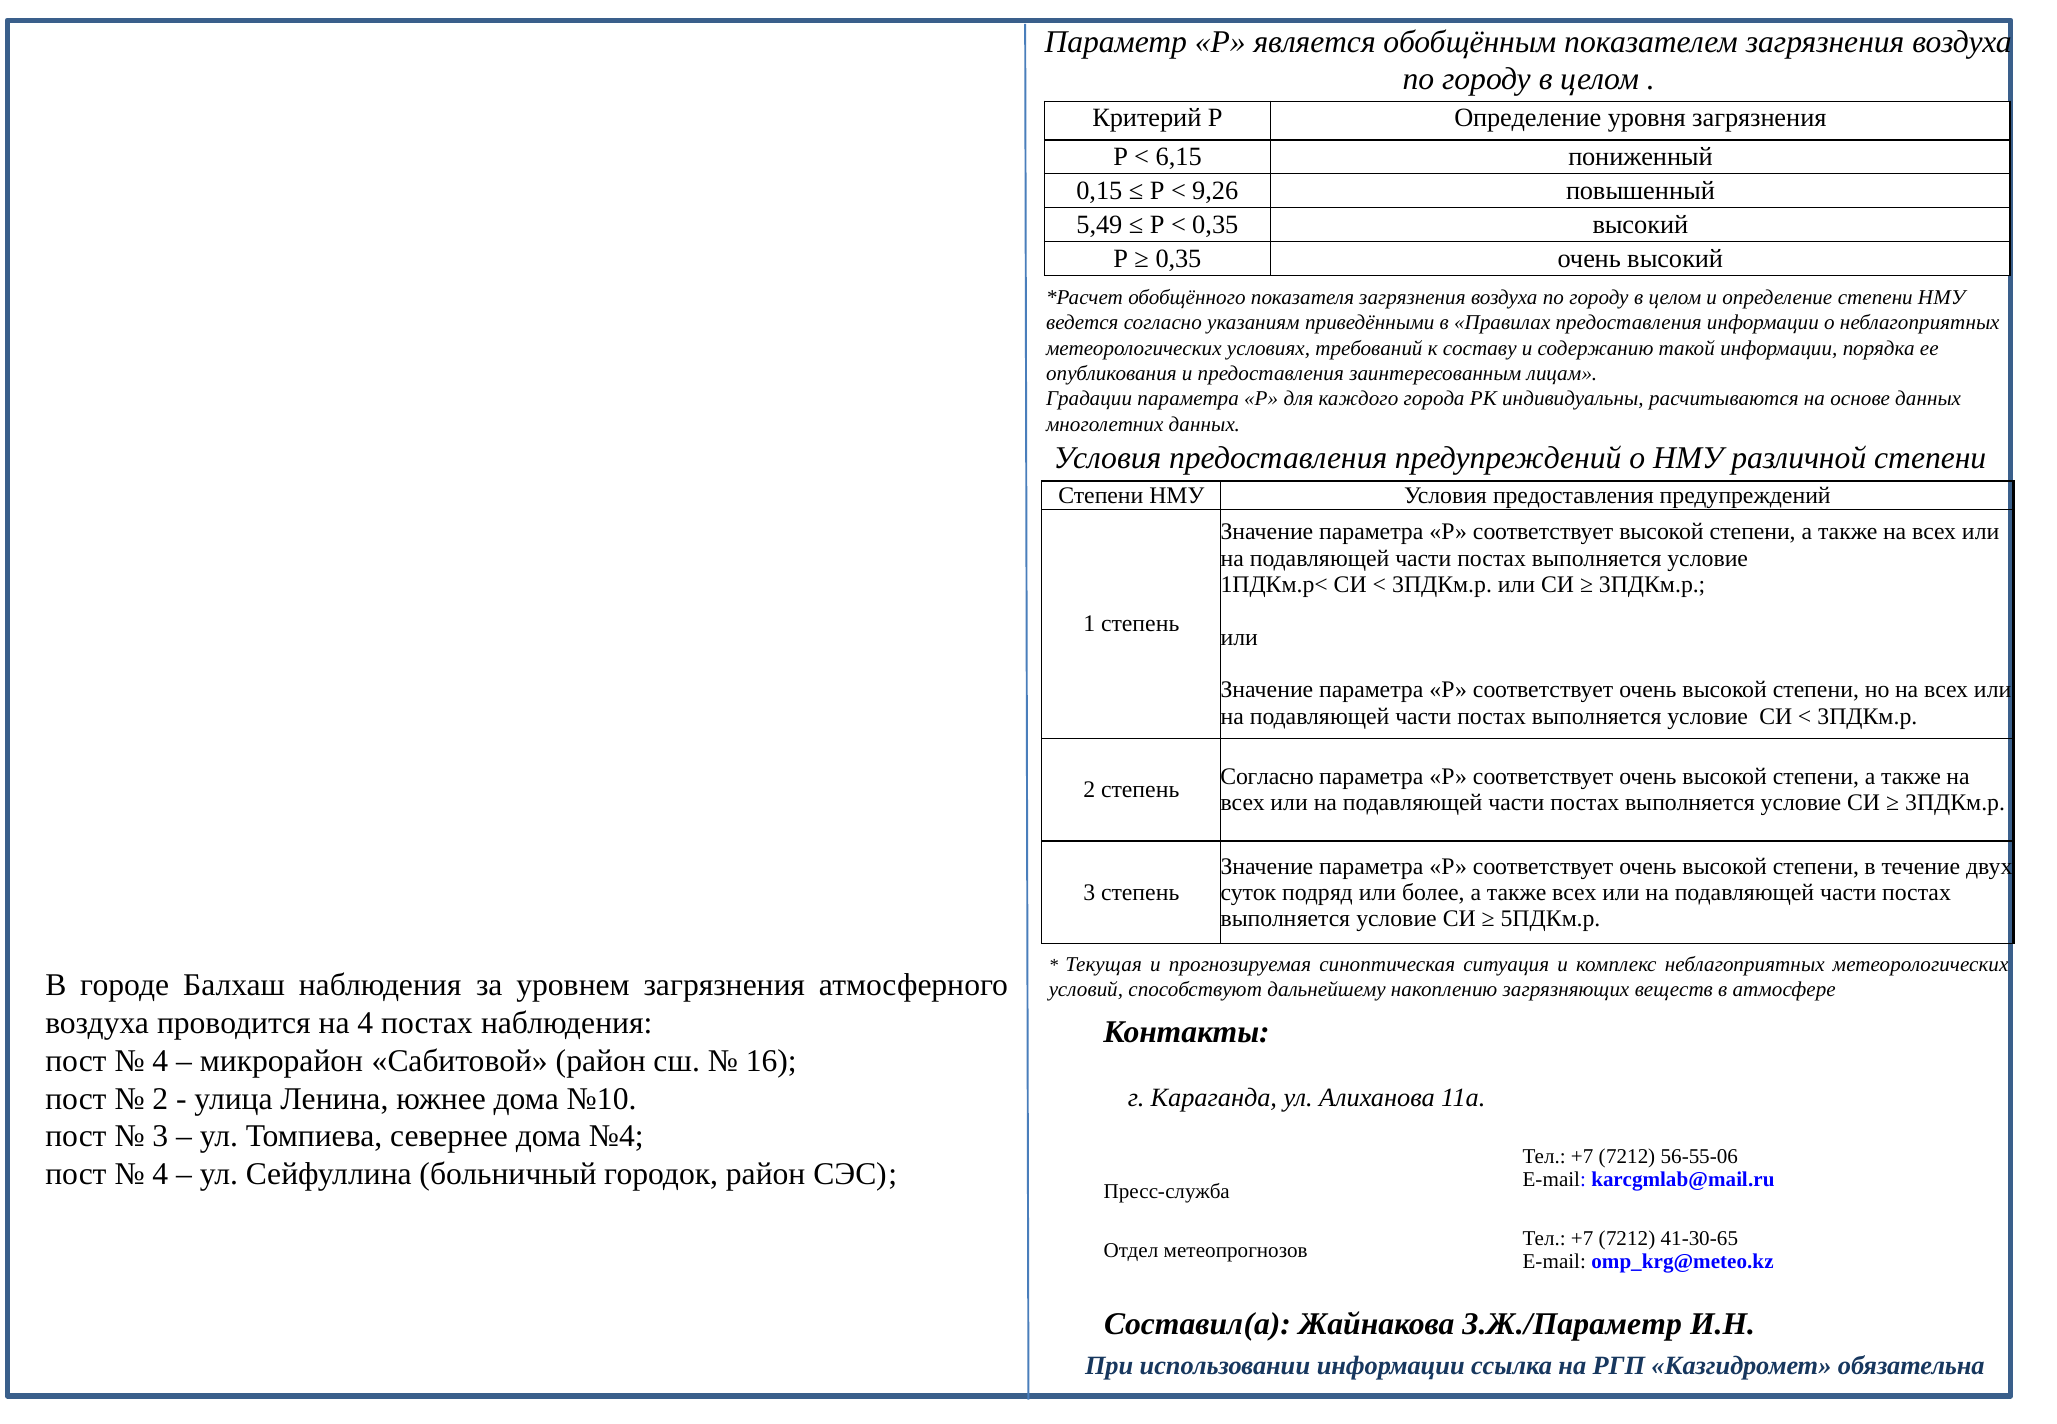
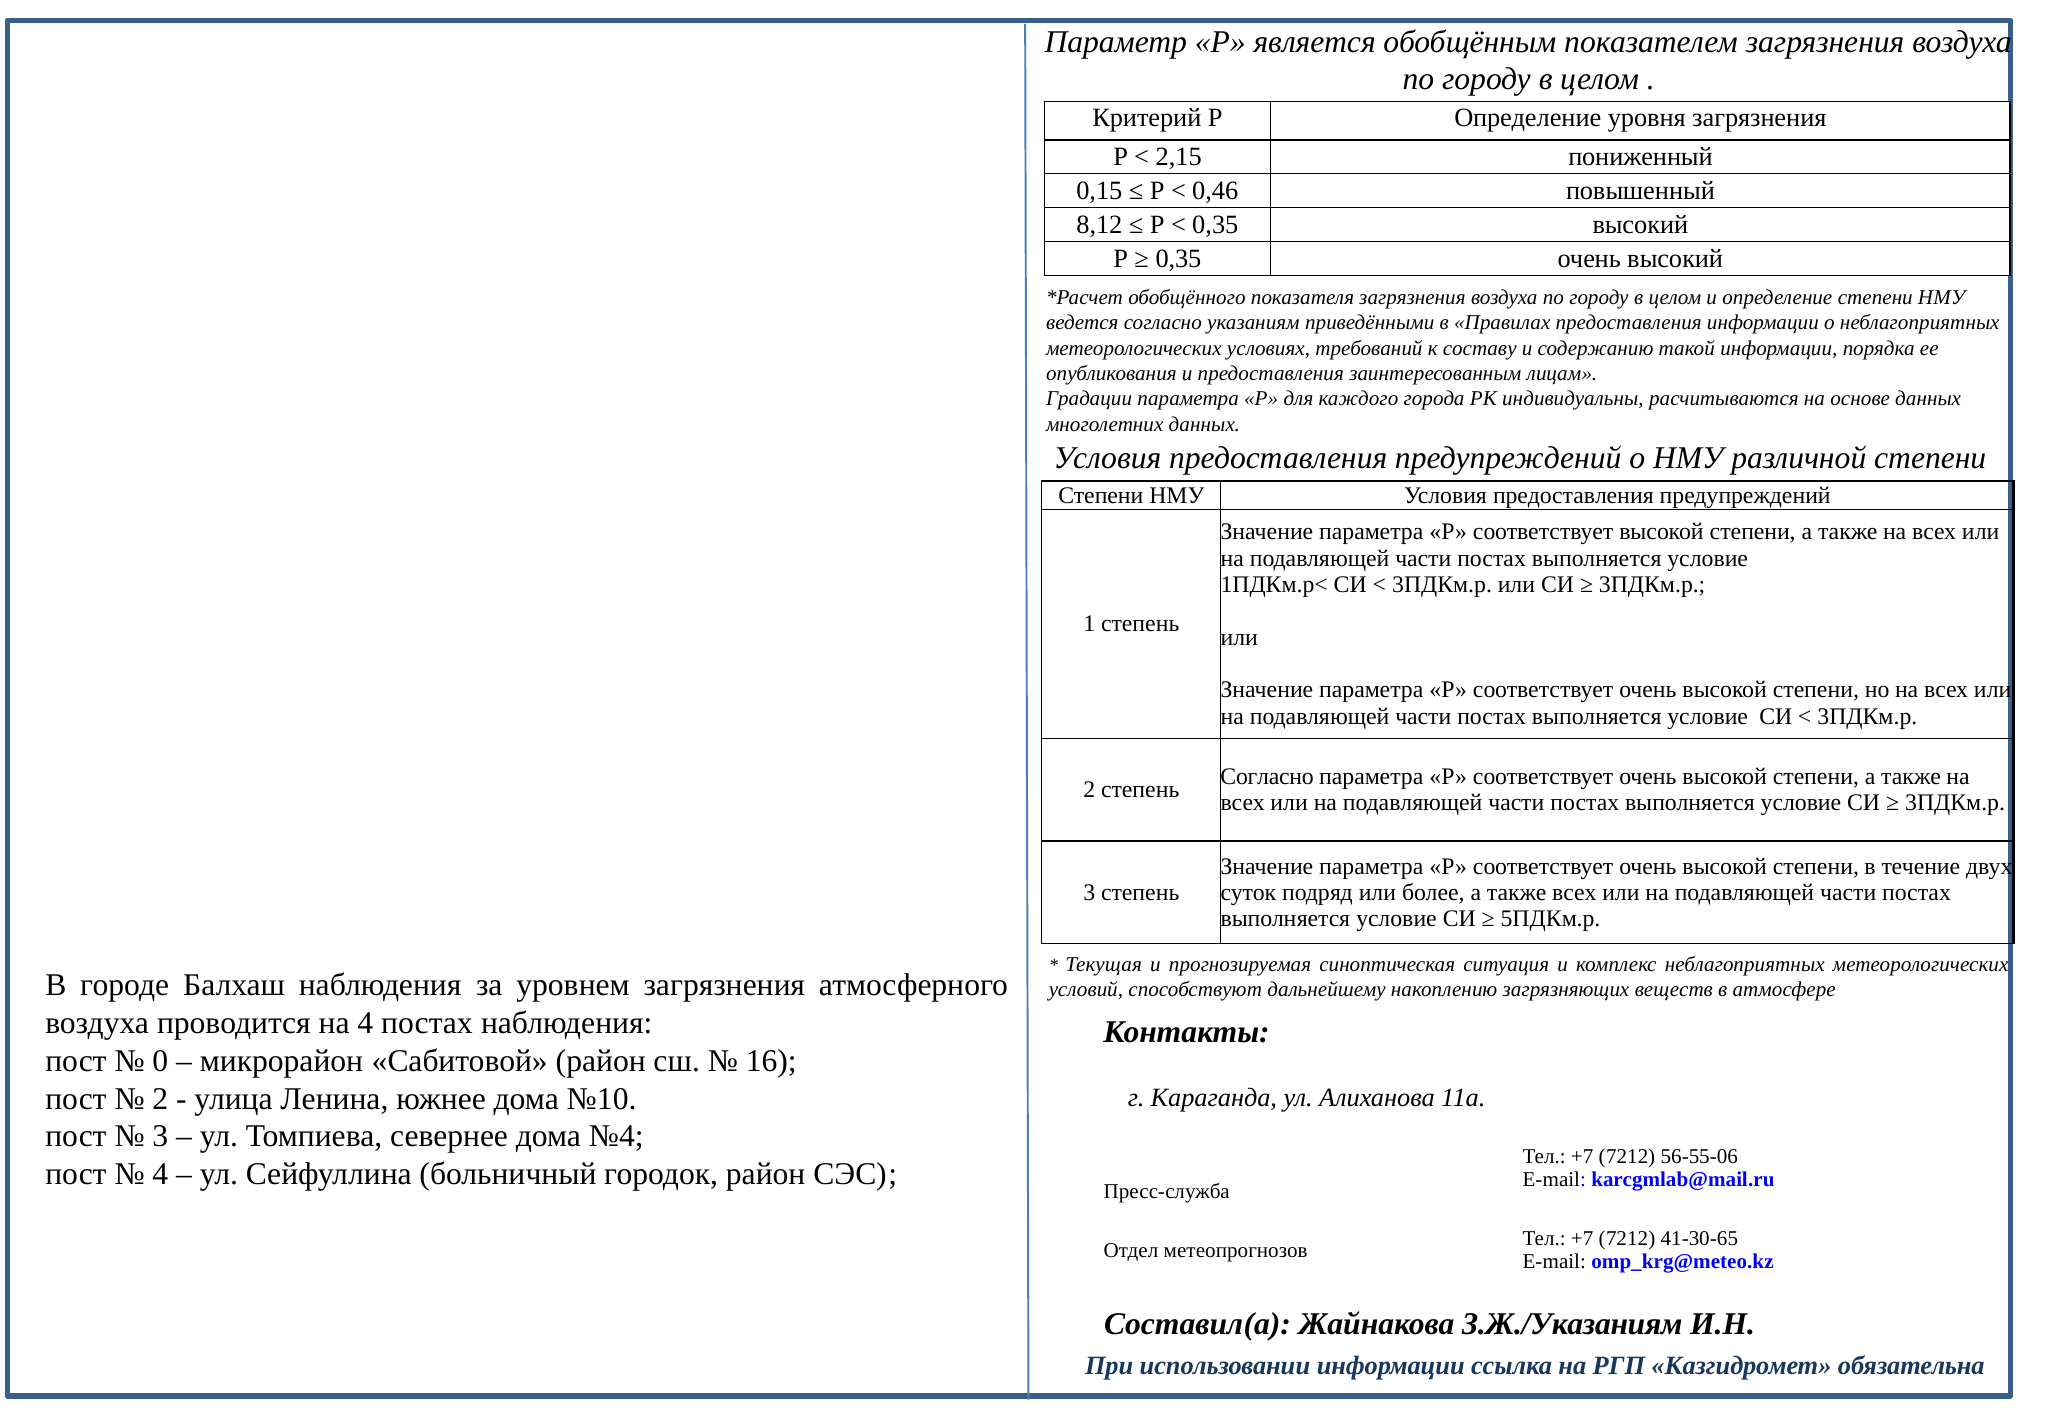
6,15: 6,15 -> 2,15 (1179, 157)
9,26: 9,26 -> 0,46 (1215, 191)
5,49: 5,49 -> 8,12 (1099, 225)
4: 4 -> 0 (160, 1061)
З.Ж./Параметр: З.Ж./Параметр -> З.Ж./Указаниям (1572, 1324)
